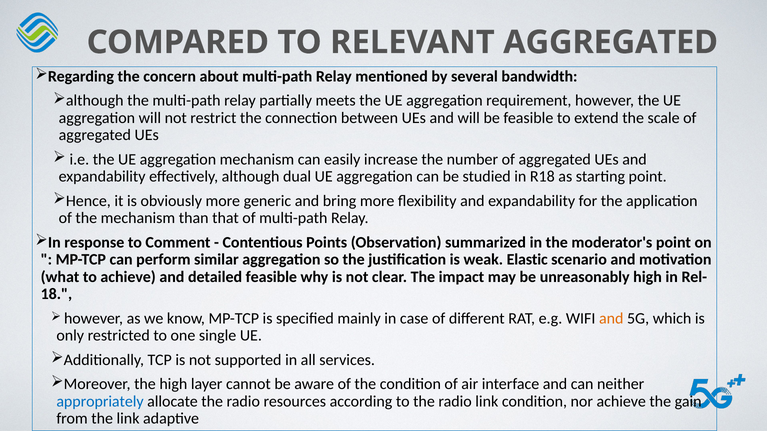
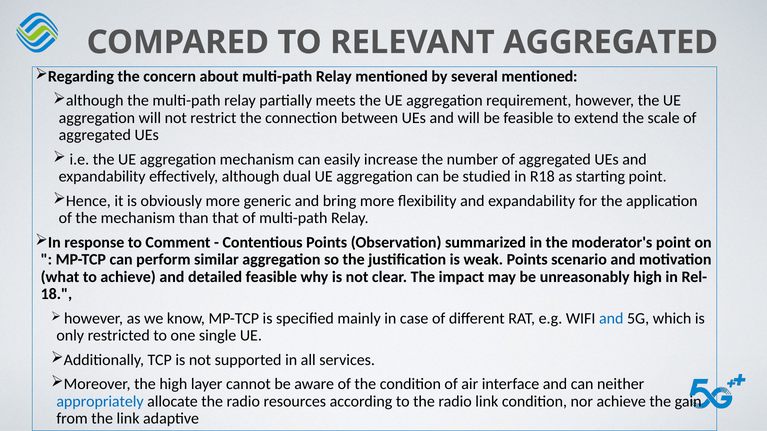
several bandwidth: bandwidth -> mentioned (539, 77)
weak Elastic: Elastic -> Points (527, 260)
and colour: orange -> blue (611, 319)
